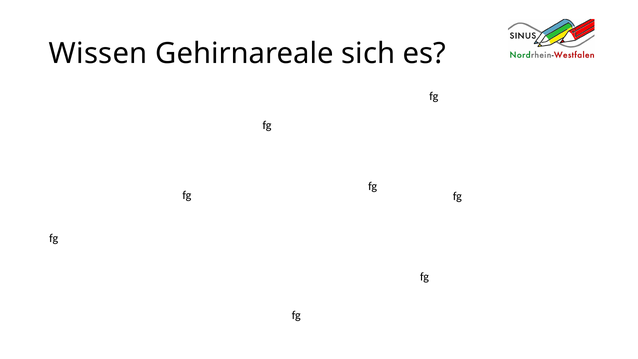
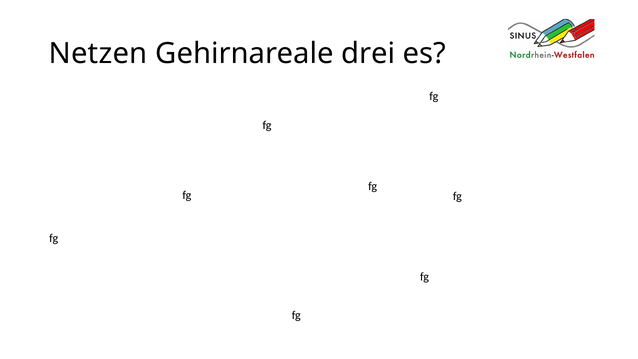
Wissen: Wissen -> Netzen (98, 54)
sich: sich -> drei (368, 54)
